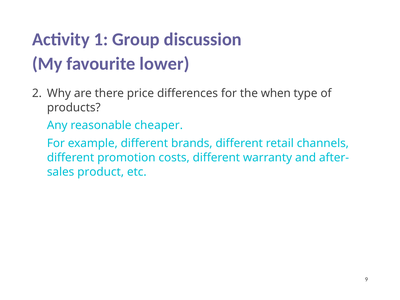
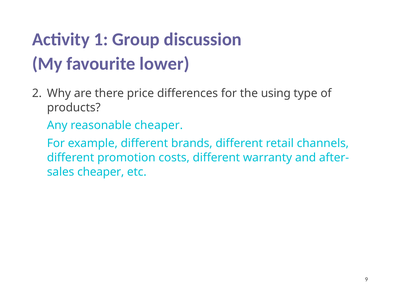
when: when -> using (276, 93)
product: product -> cheaper (101, 172)
